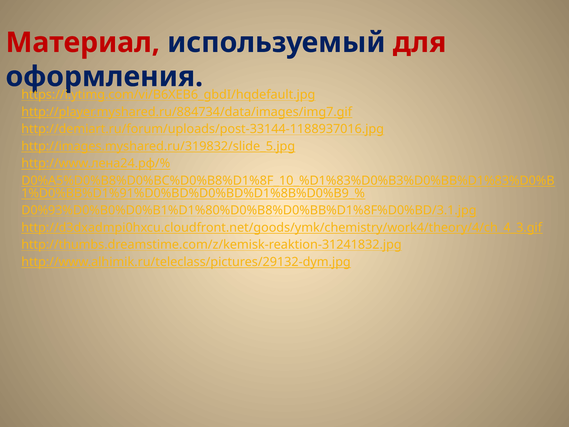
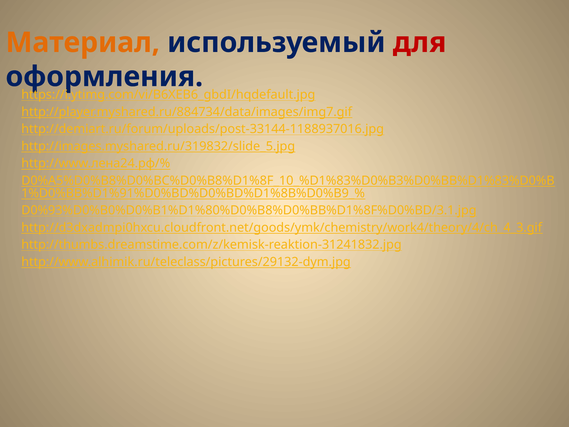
Материал colour: red -> orange (83, 43)
